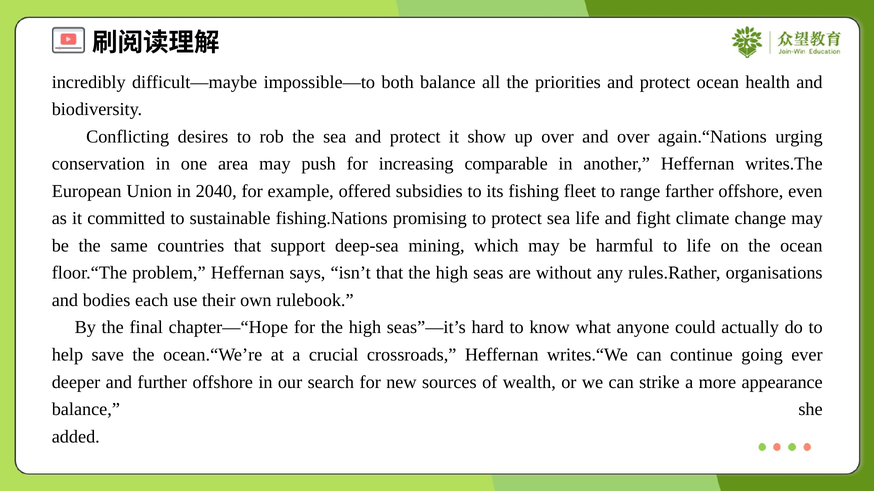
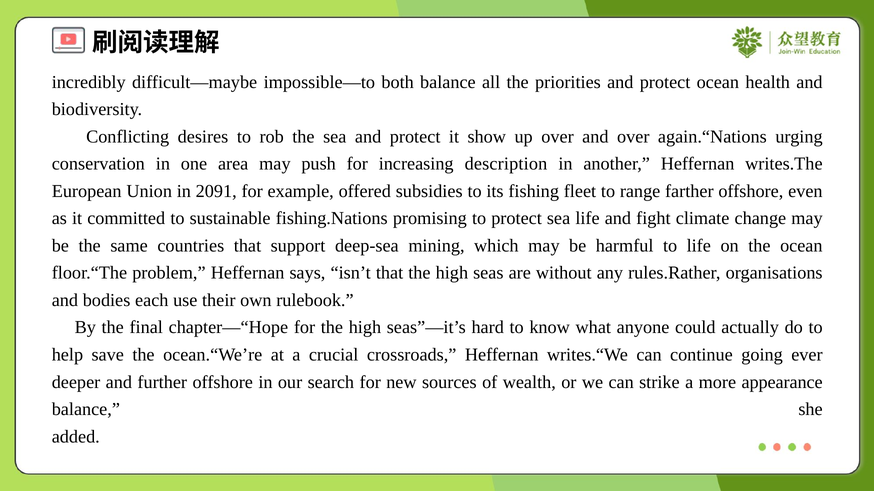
comparable: comparable -> description (506, 164)
2040: 2040 -> 2091 (216, 191)
